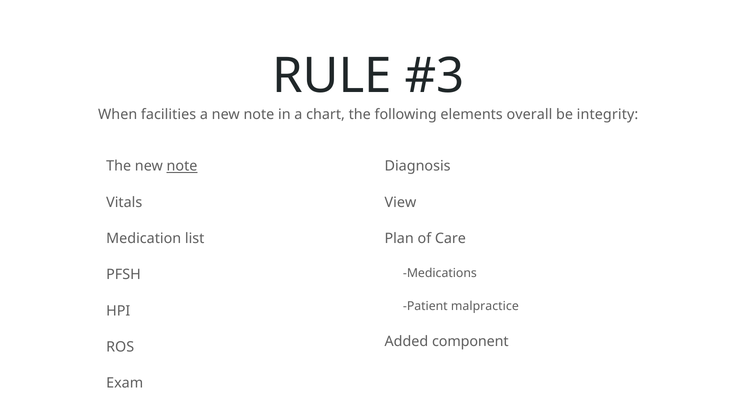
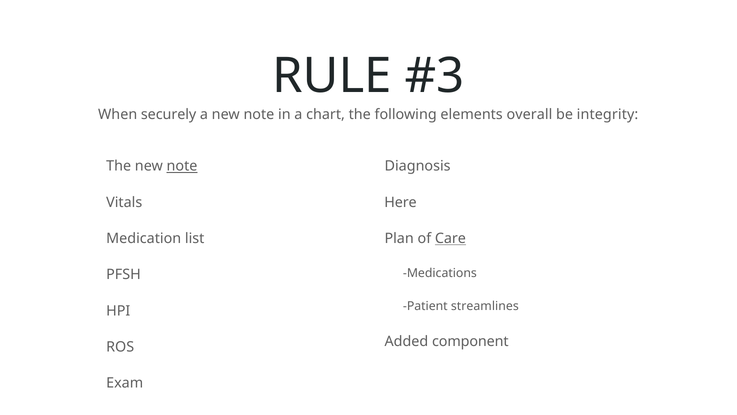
facilities: facilities -> securely (169, 114)
View: View -> Here (401, 202)
Care underline: none -> present (450, 238)
malpractice: malpractice -> streamlines (485, 306)
